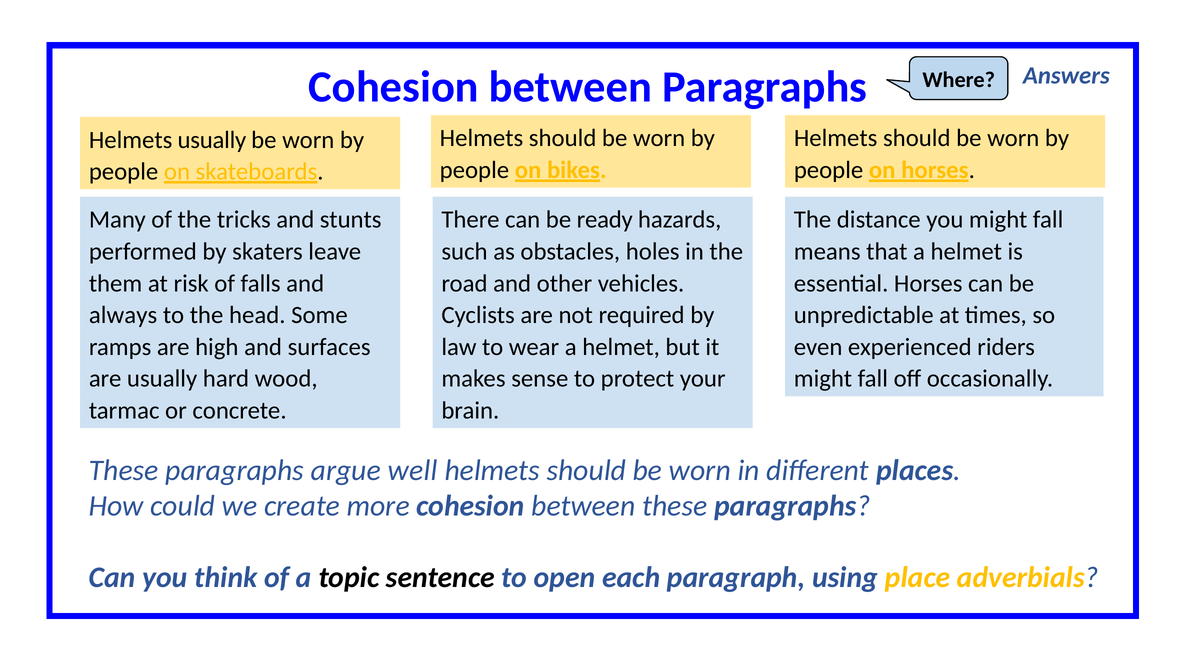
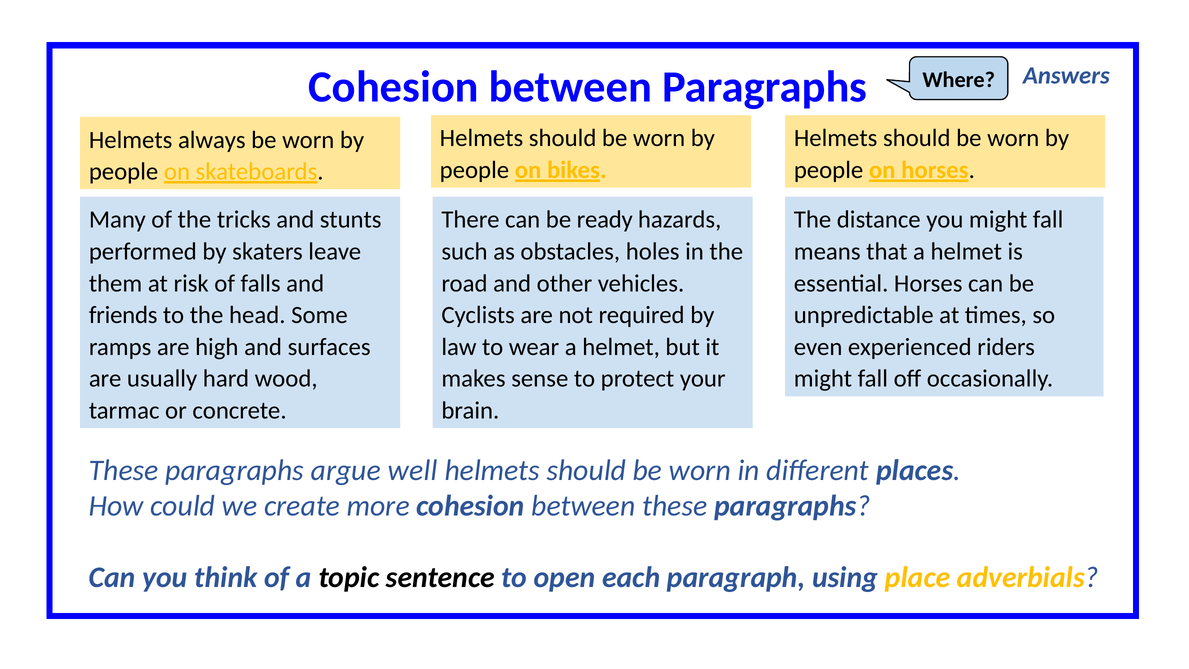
Helmets usually: usually -> always (212, 140)
always: always -> friends (123, 315)
